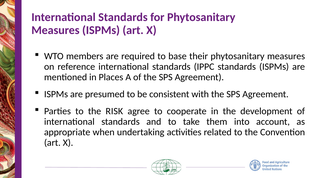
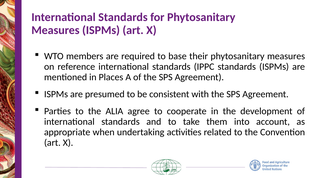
RISK: RISK -> ALIA (114, 111)
